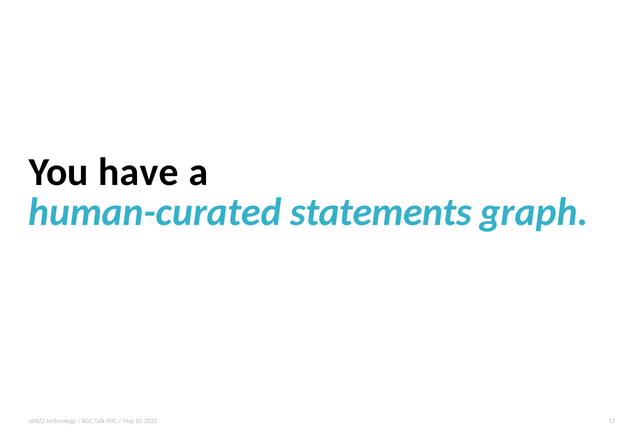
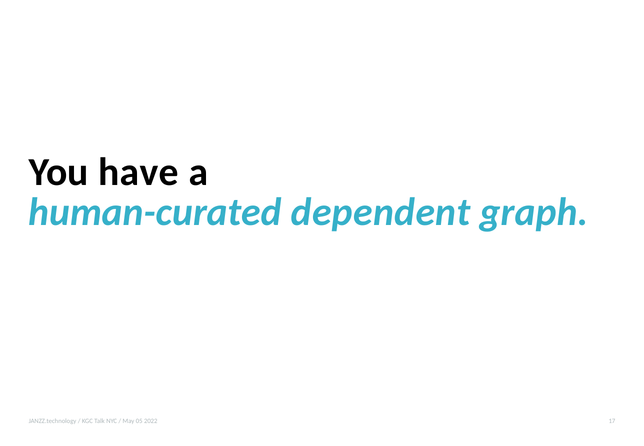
statements: statements -> dependent (381, 212)
